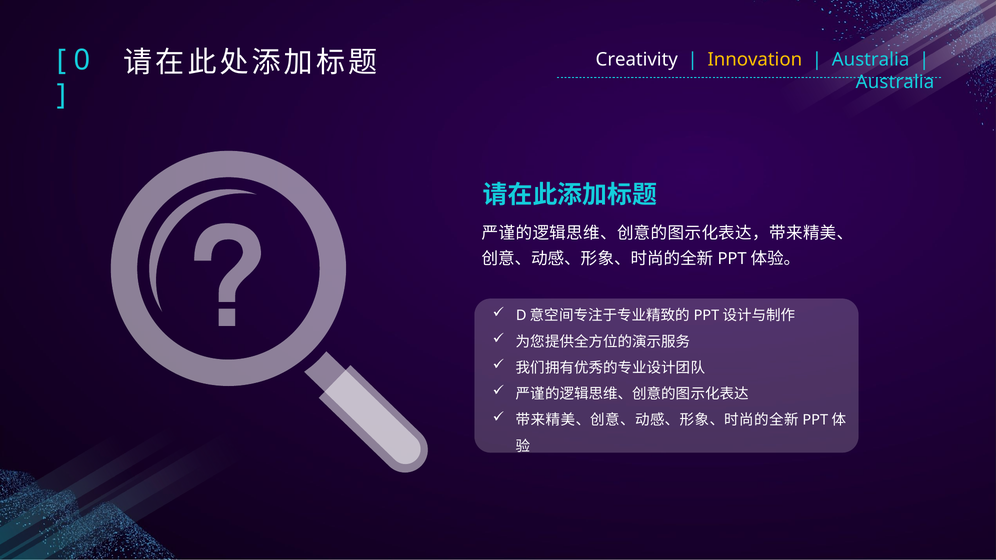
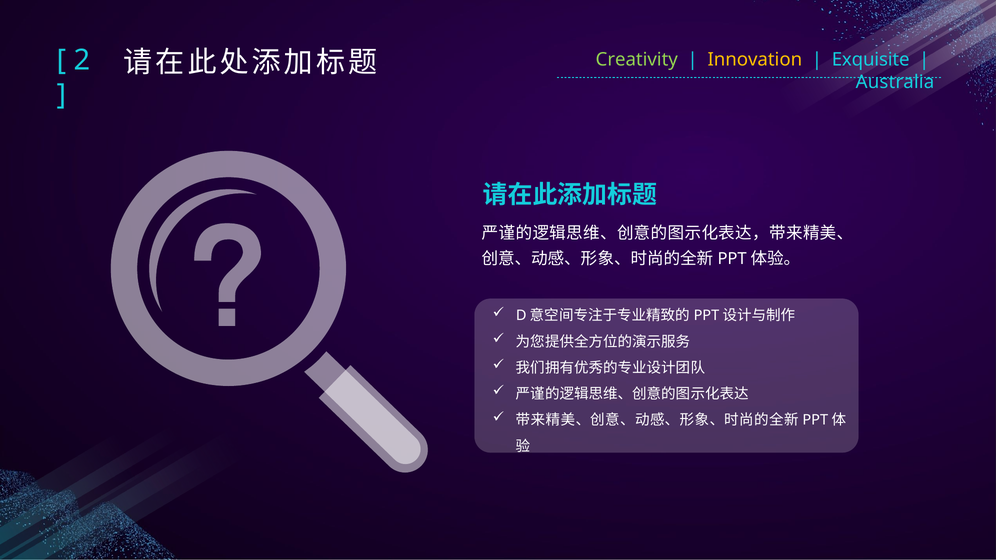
Creativity colour: white -> light green (637, 60)
Australia: Australia -> Exquisite (871, 60)
0: 0 -> 2 (82, 60)
